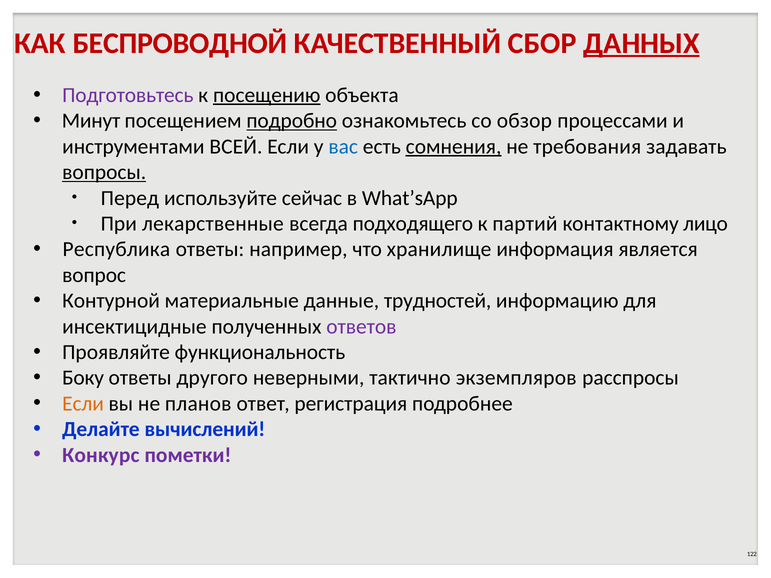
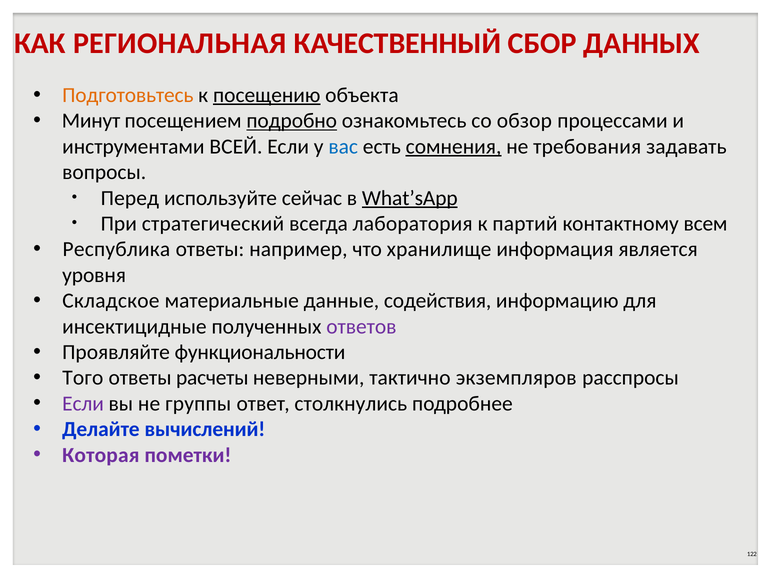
БЕСПРОВОДНОЙ: БЕСПРОВОДНОЙ -> РЕГИОНАЛЬНАЯ (180, 43)
ДАННЫХ underline: present -> none (641, 43)
Подготовьтесь colour: purple -> orange (128, 95)
вопросы underline: present -> none (104, 172)
What’sApp underline: none -> present (410, 198)
лекарственные: лекарственные -> стратегический (213, 224)
подходящего: подходящего -> лаборатория (413, 224)
лицо: лицо -> всем (706, 224)
вопрос: вопрос -> уровня (94, 275)
Контурной: Контурной -> Складское (111, 301)
трудностей: трудностей -> содействия (438, 301)
функциональность: функциональность -> функциональности (260, 352)
Боку: Боку -> Того (83, 378)
другого: другого -> расчеты (212, 378)
Если colour: orange -> purple (83, 404)
планов: планов -> группы (198, 404)
регистрация: регистрация -> столкнулись (351, 404)
Конкурс: Конкурс -> Которая (101, 455)
